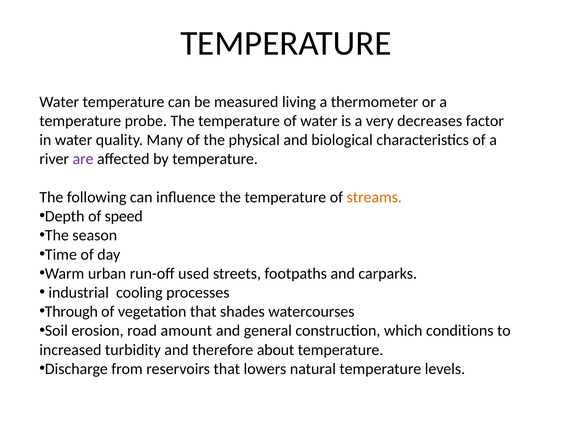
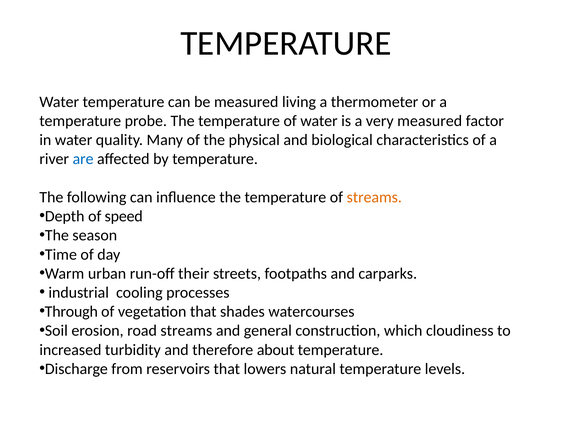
very decreases: decreases -> measured (430, 121)
are colour: purple -> blue (83, 159)
used: used -> their (194, 274)
road amount: amount -> streams (186, 331)
conditions: conditions -> cloudiness (460, 331)
